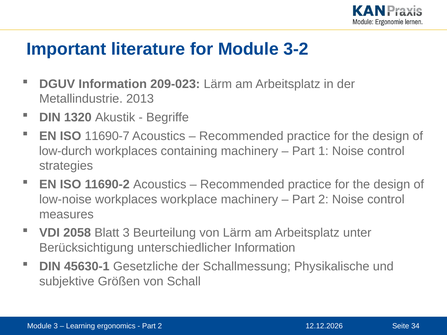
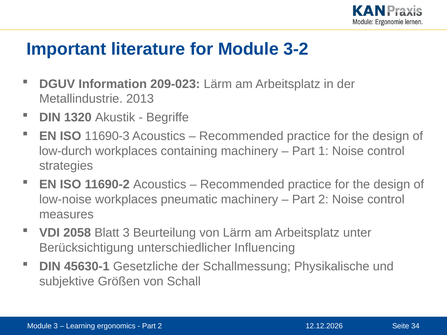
11690-7: 11690-7 -> 11690-3 (107, 136)
workplace: workplace -> pneumatic (189, 200)
unterschiedlicher Information: Information -> Influencing (265, 248)
